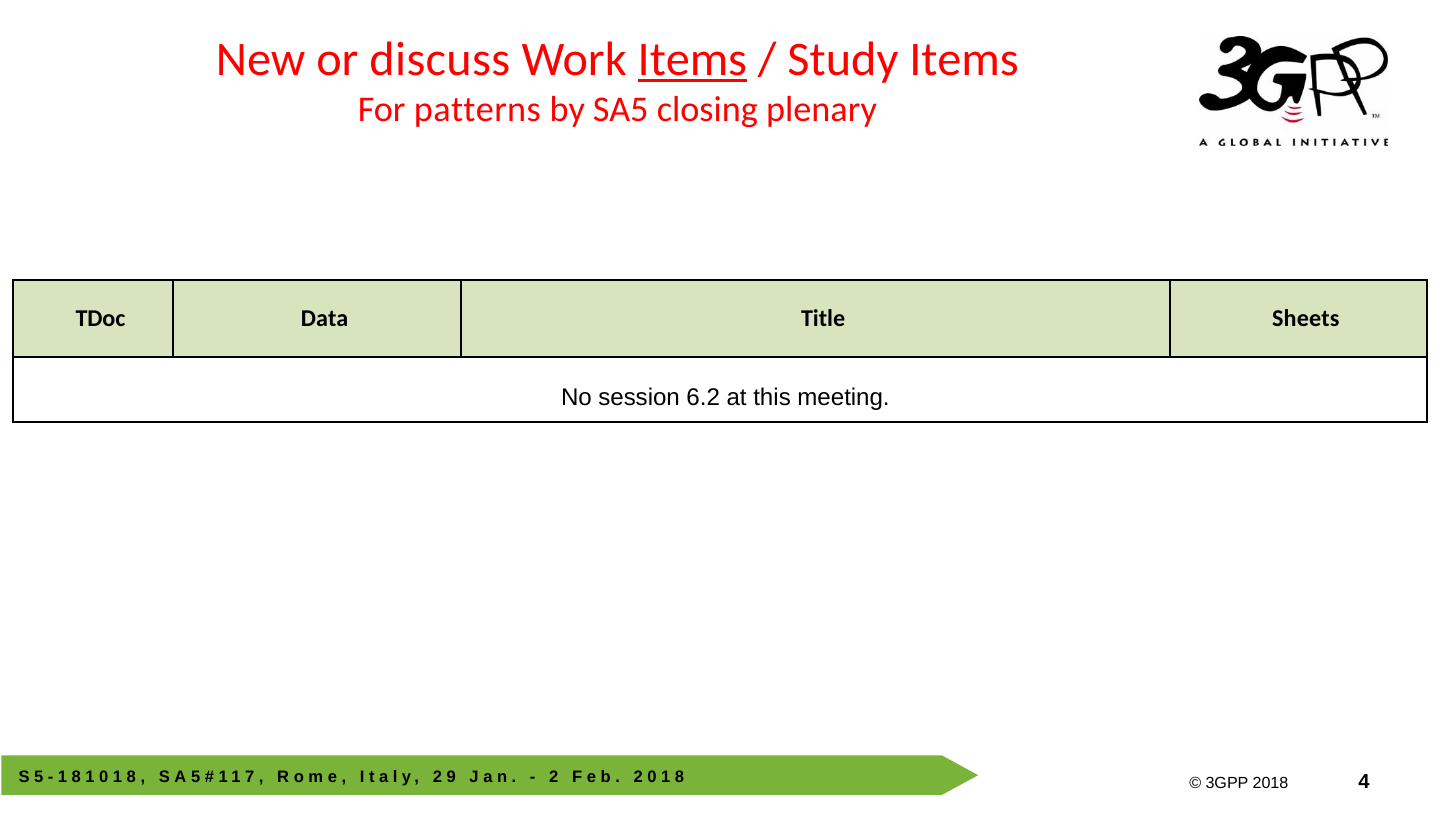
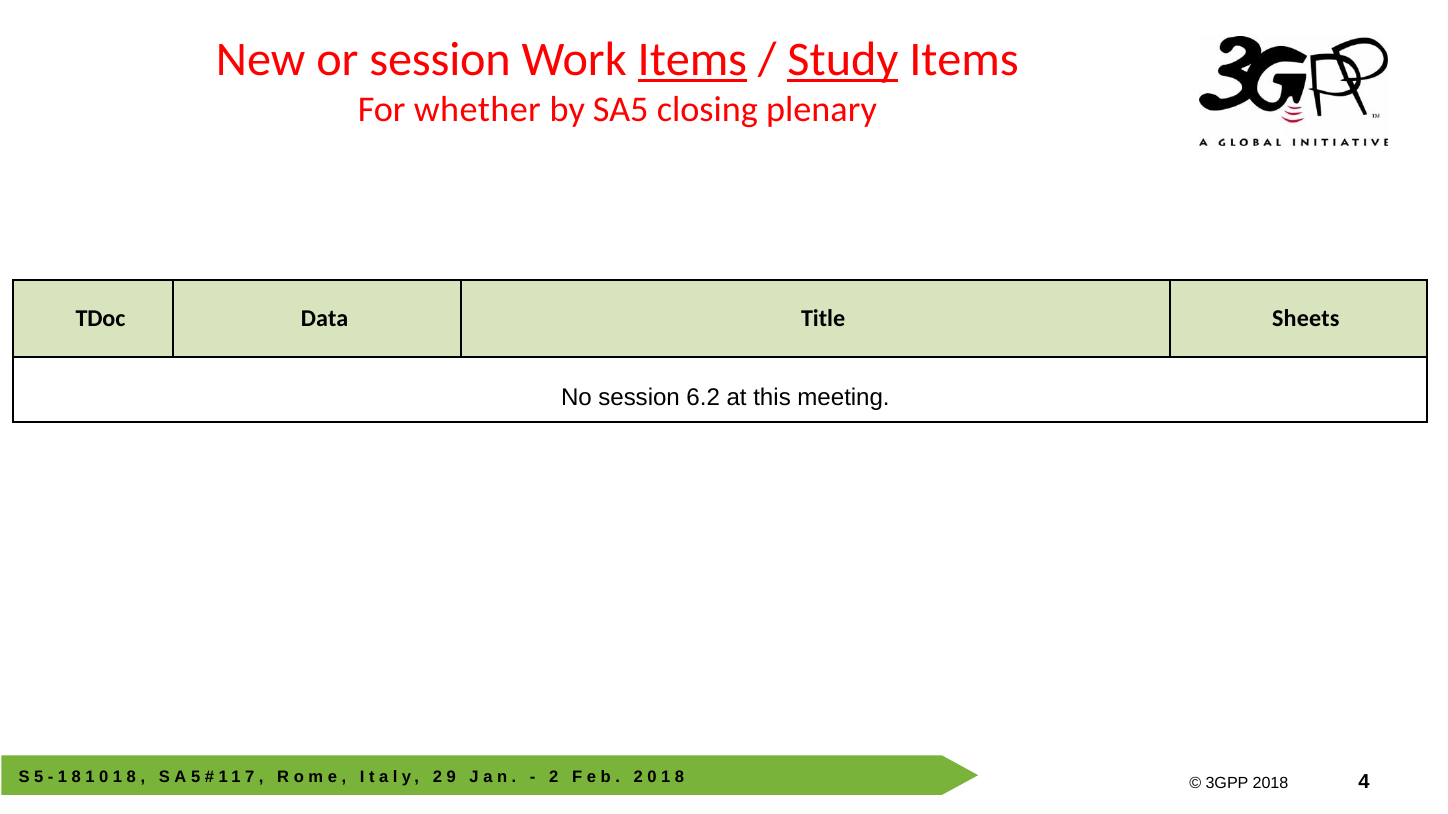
or discuss: discuss -> session (440, 59)
Study underline: none -> present (843, 59)
patterns: patterns -> whether (477, 109)
